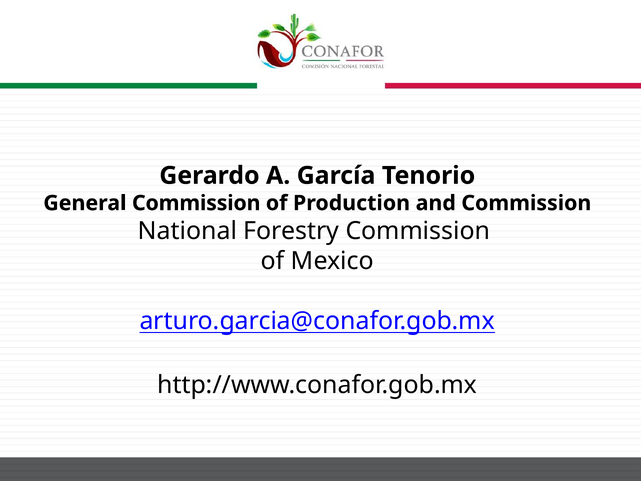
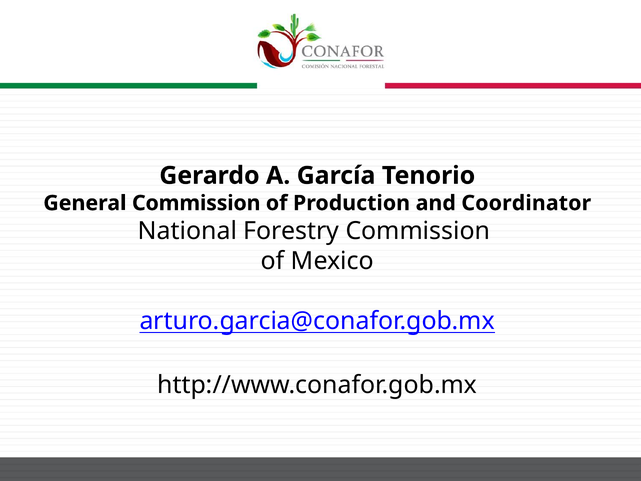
and Commission: Commission -> Coordinator (526, 203)
